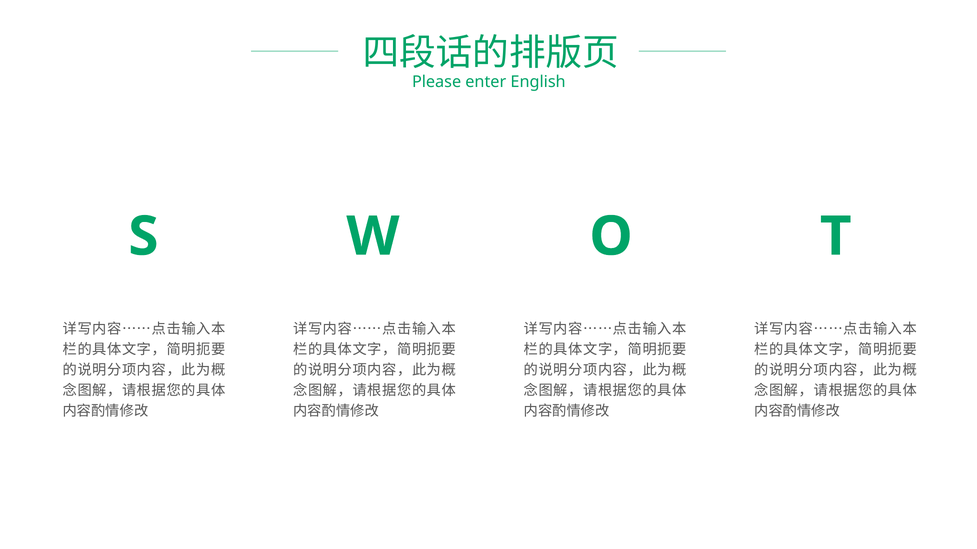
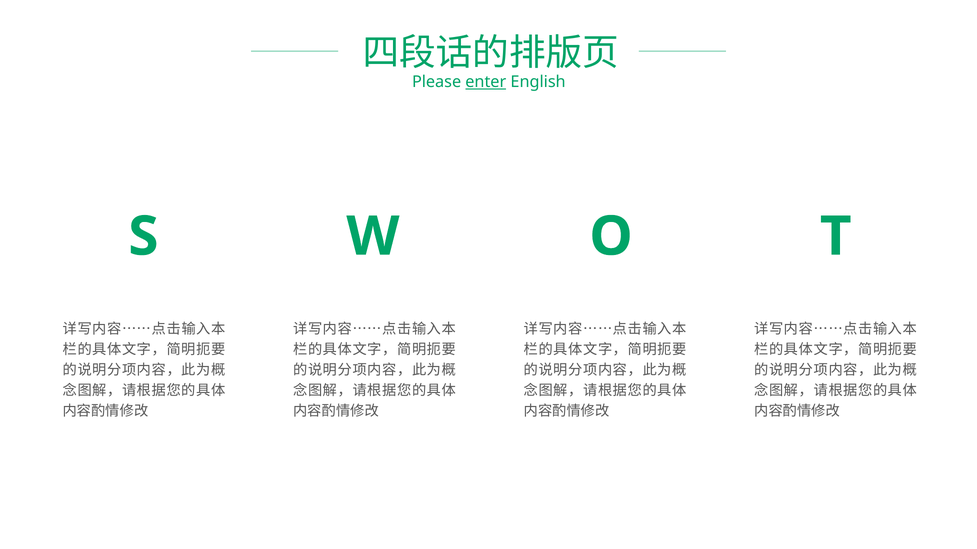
enter underline: none -> present (486, 82)
